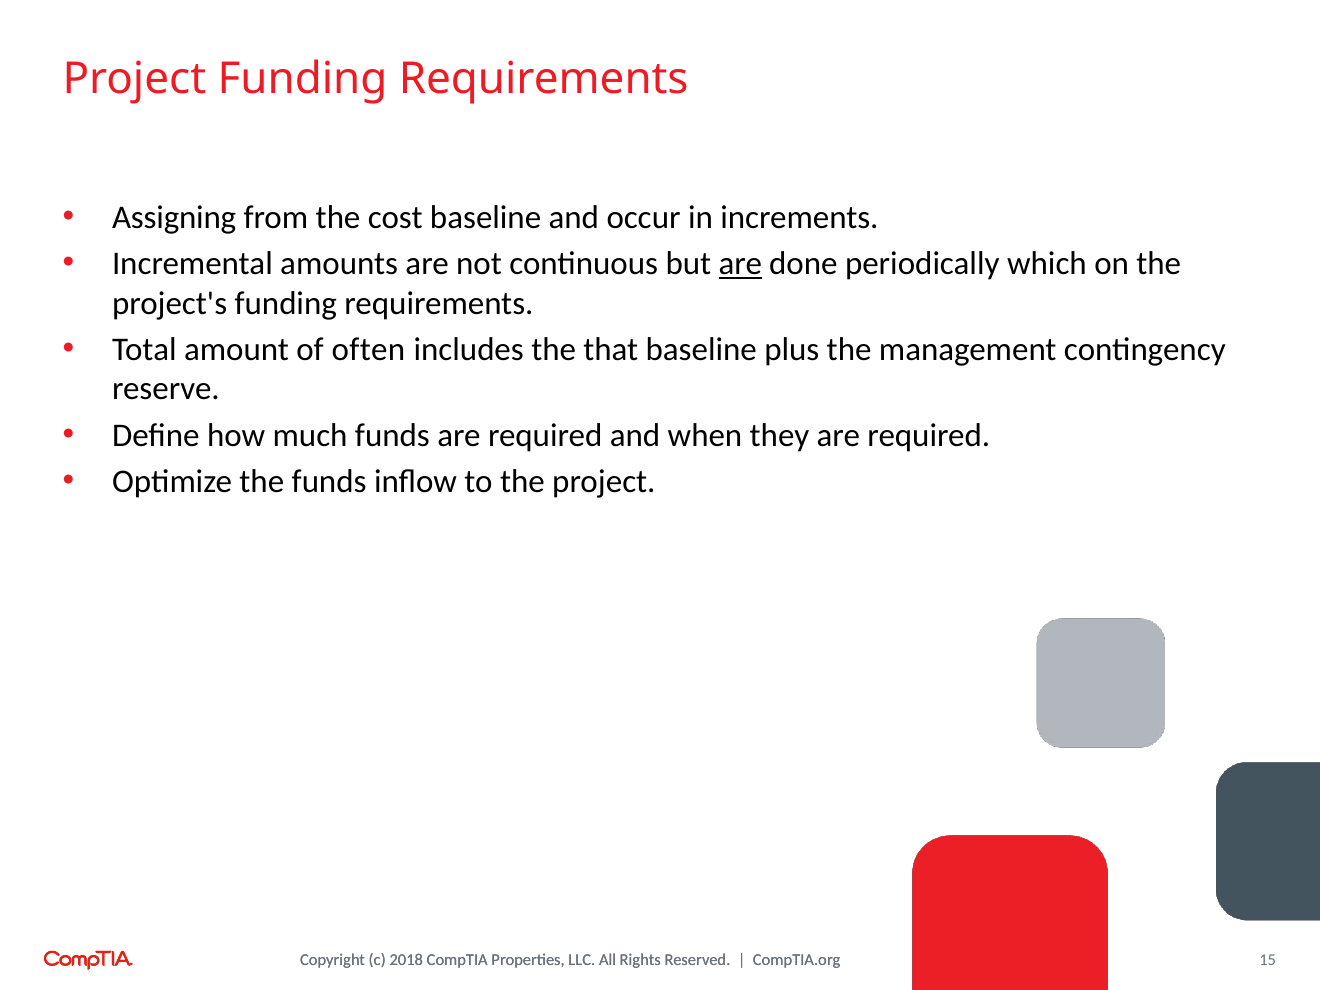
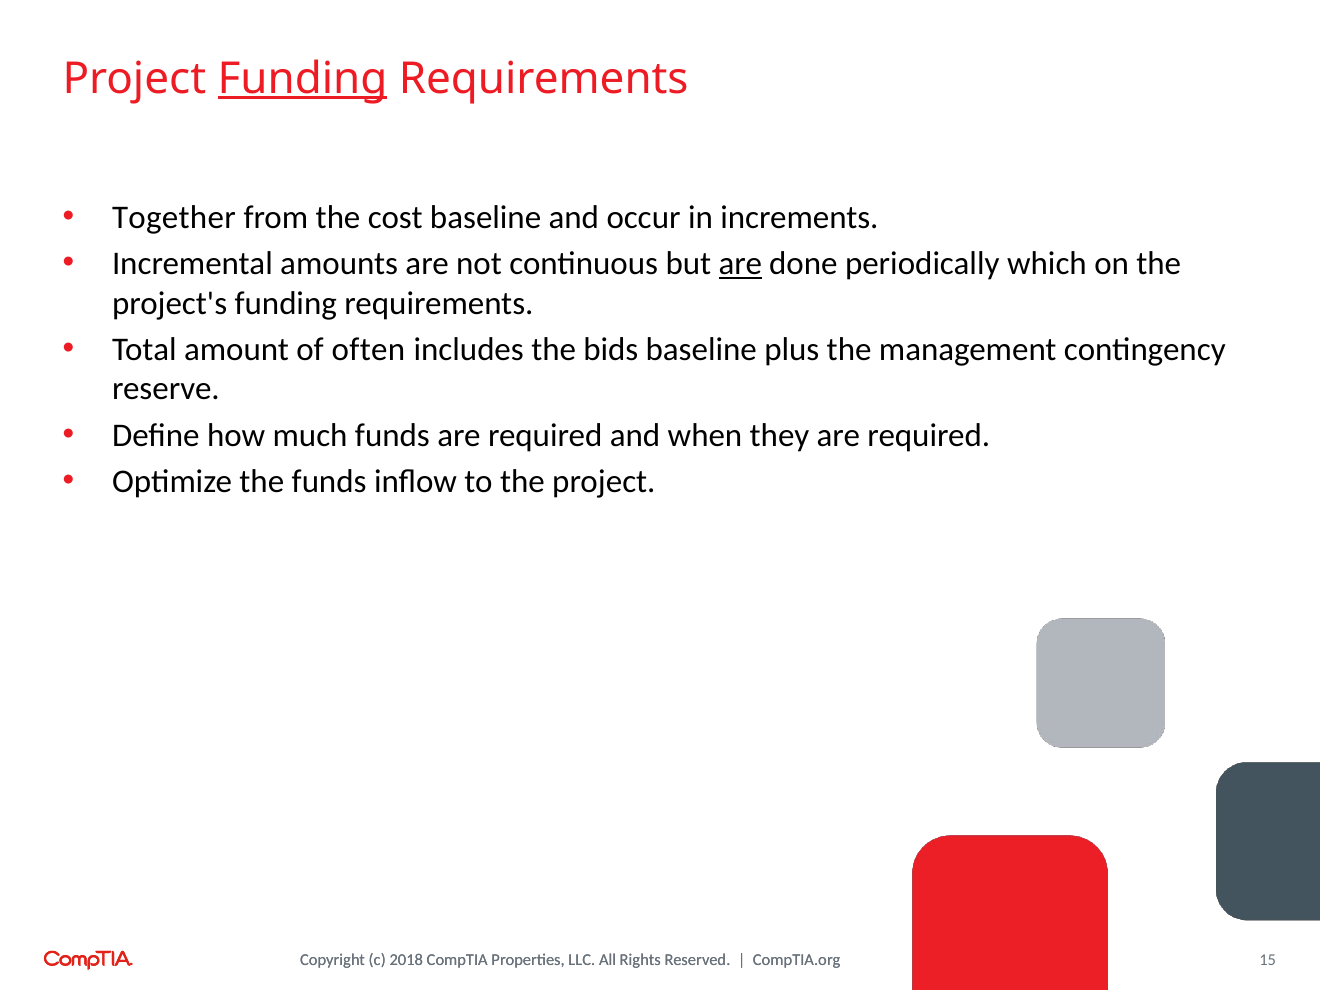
Funding underline: none -> present (302, 78)
Assigning: Assigning -> Together (174, 217)
that: that -> bids (611, 349)
